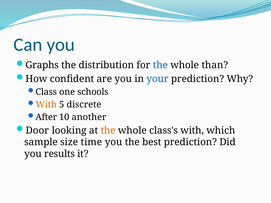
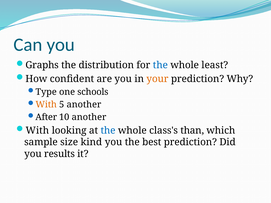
than: than -> least (215, 65)
your colour: blue -> orange (158, 79)
Class: Class -> Type (46, 92)
5 discrete: discrete -> another (84, 105)
Door: Door -> With (37, 131)
the colour: orange -> blue (108, 131)
class's with: with -> than (192, 131)
time: time -> kind (91, 142)
